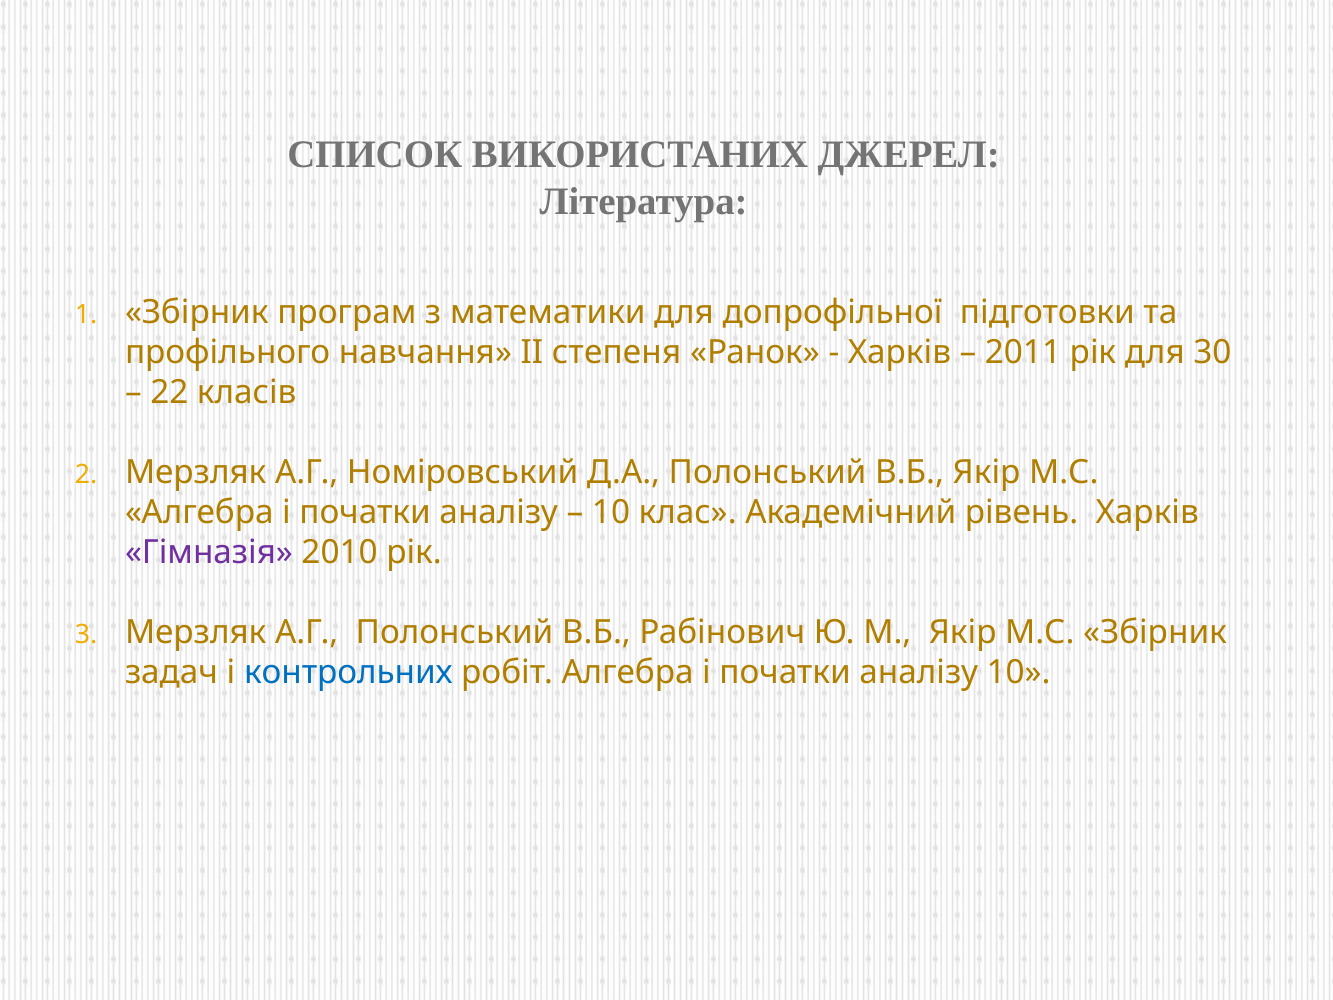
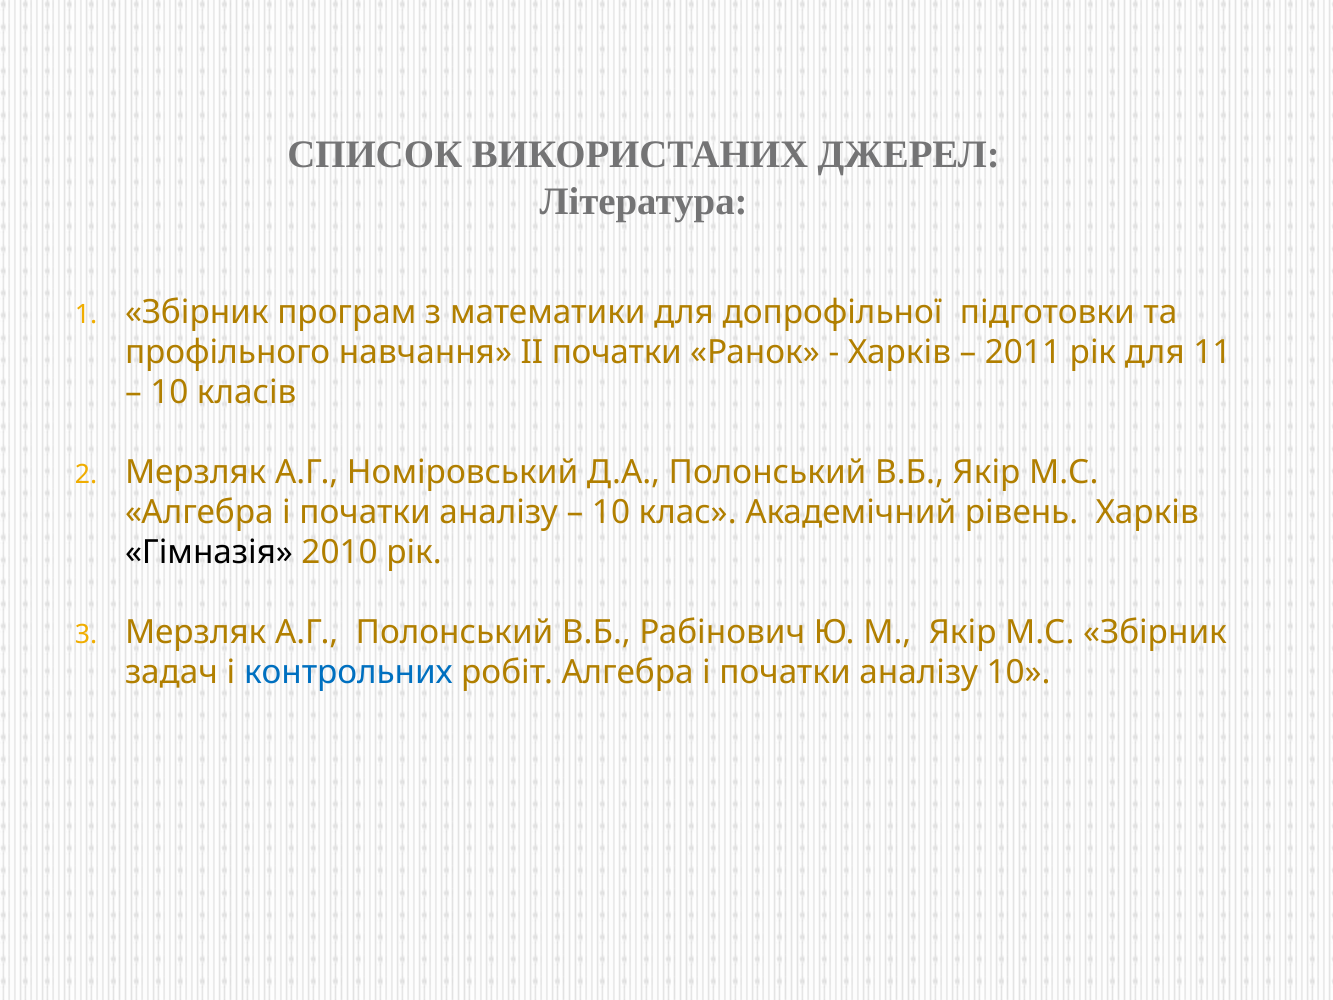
II степеня: степеня -> початки (617, 352)
30: 30 -> 11 (1212, 352)
22: 22 -> 10 (169, 392)
Гімназія colour: purple -> black (209, 552)
